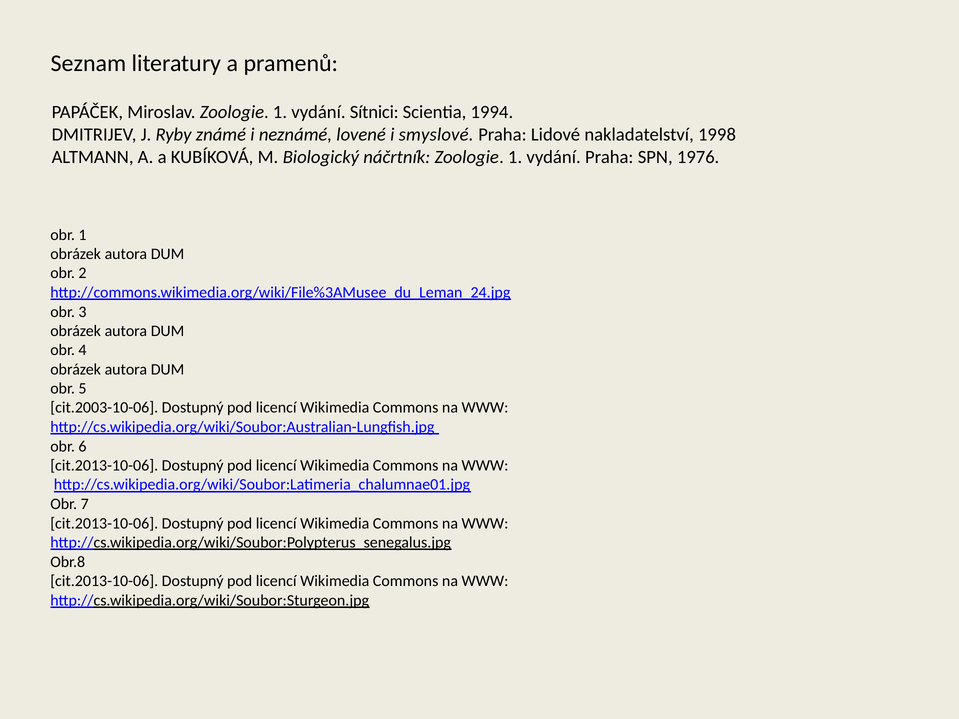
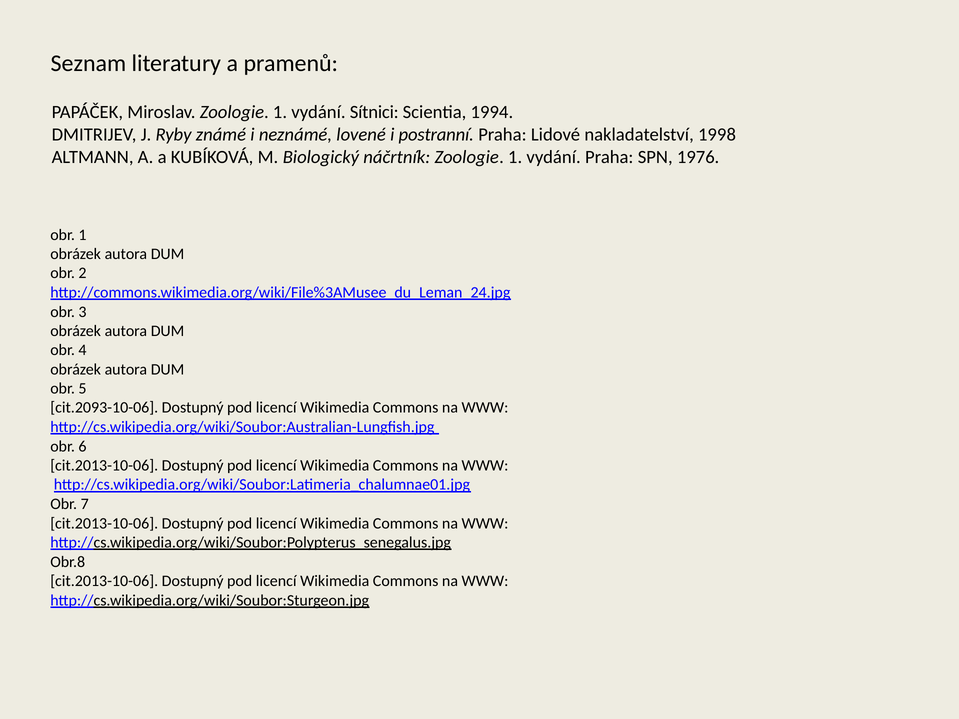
smyslové: smyslové -> postranní (436, 135)
cit.2003-10-06: cit.2003-10-06 -> cit.2093-10-06 (104, 408)
